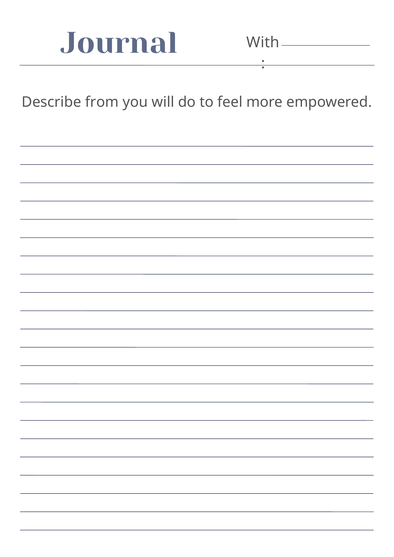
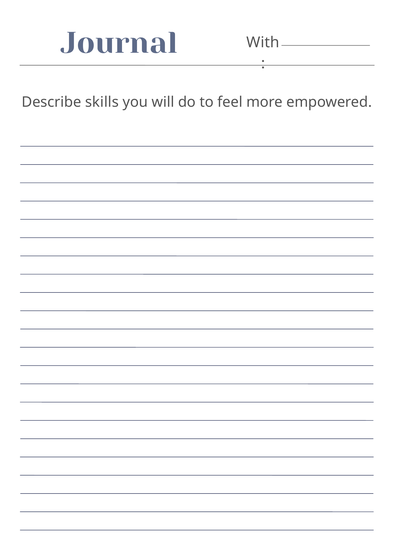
from: from -> skills (102, 102)
